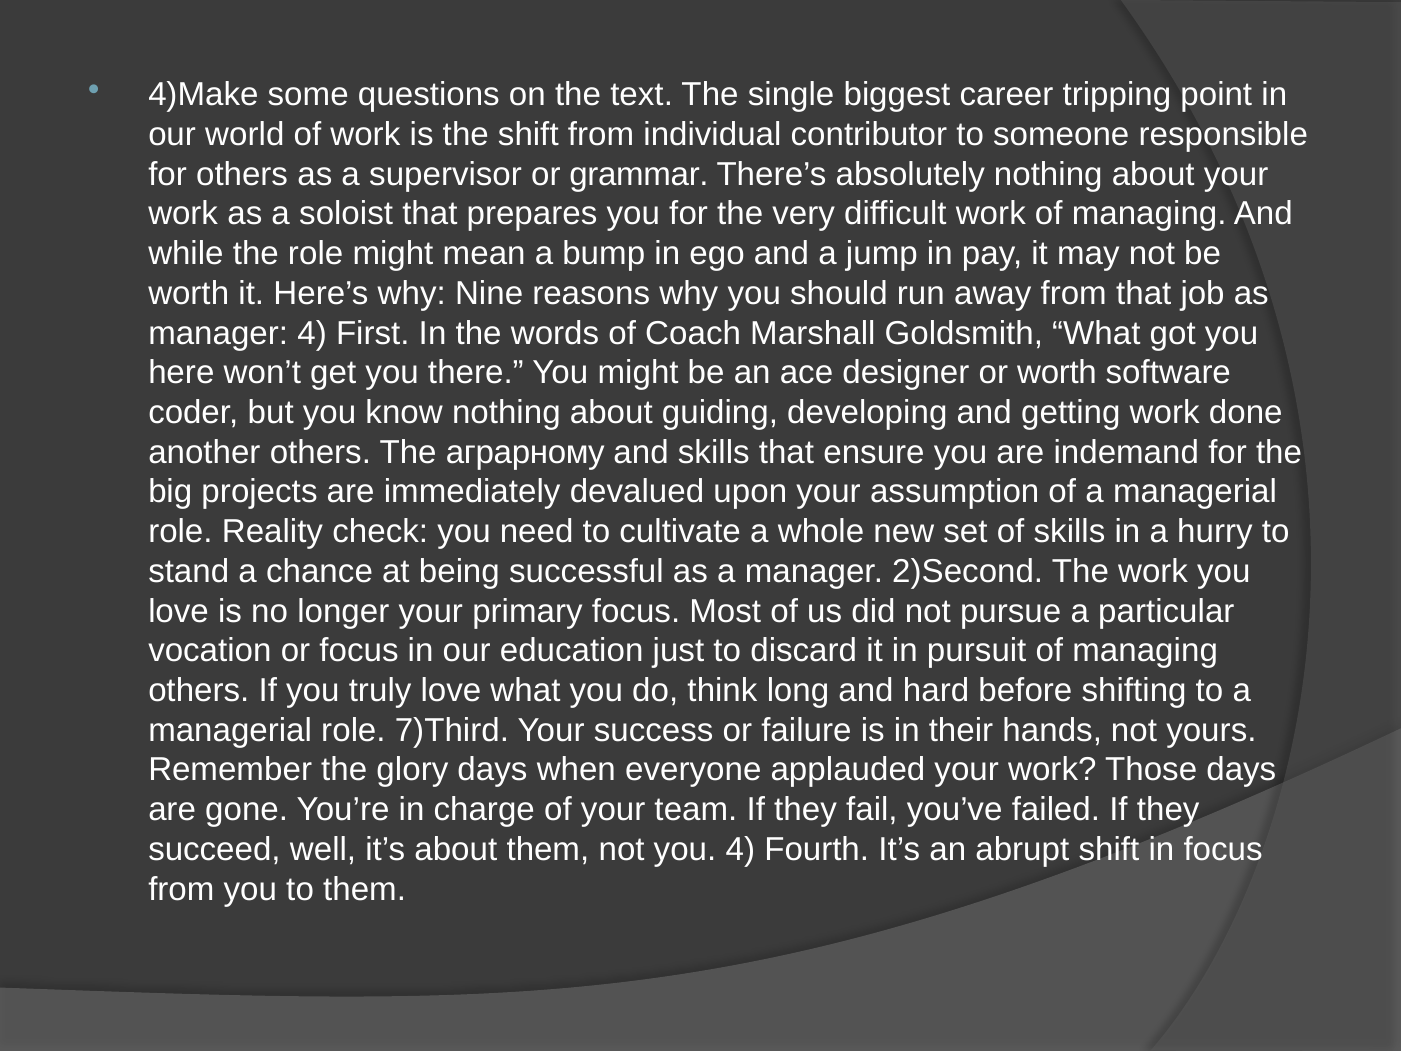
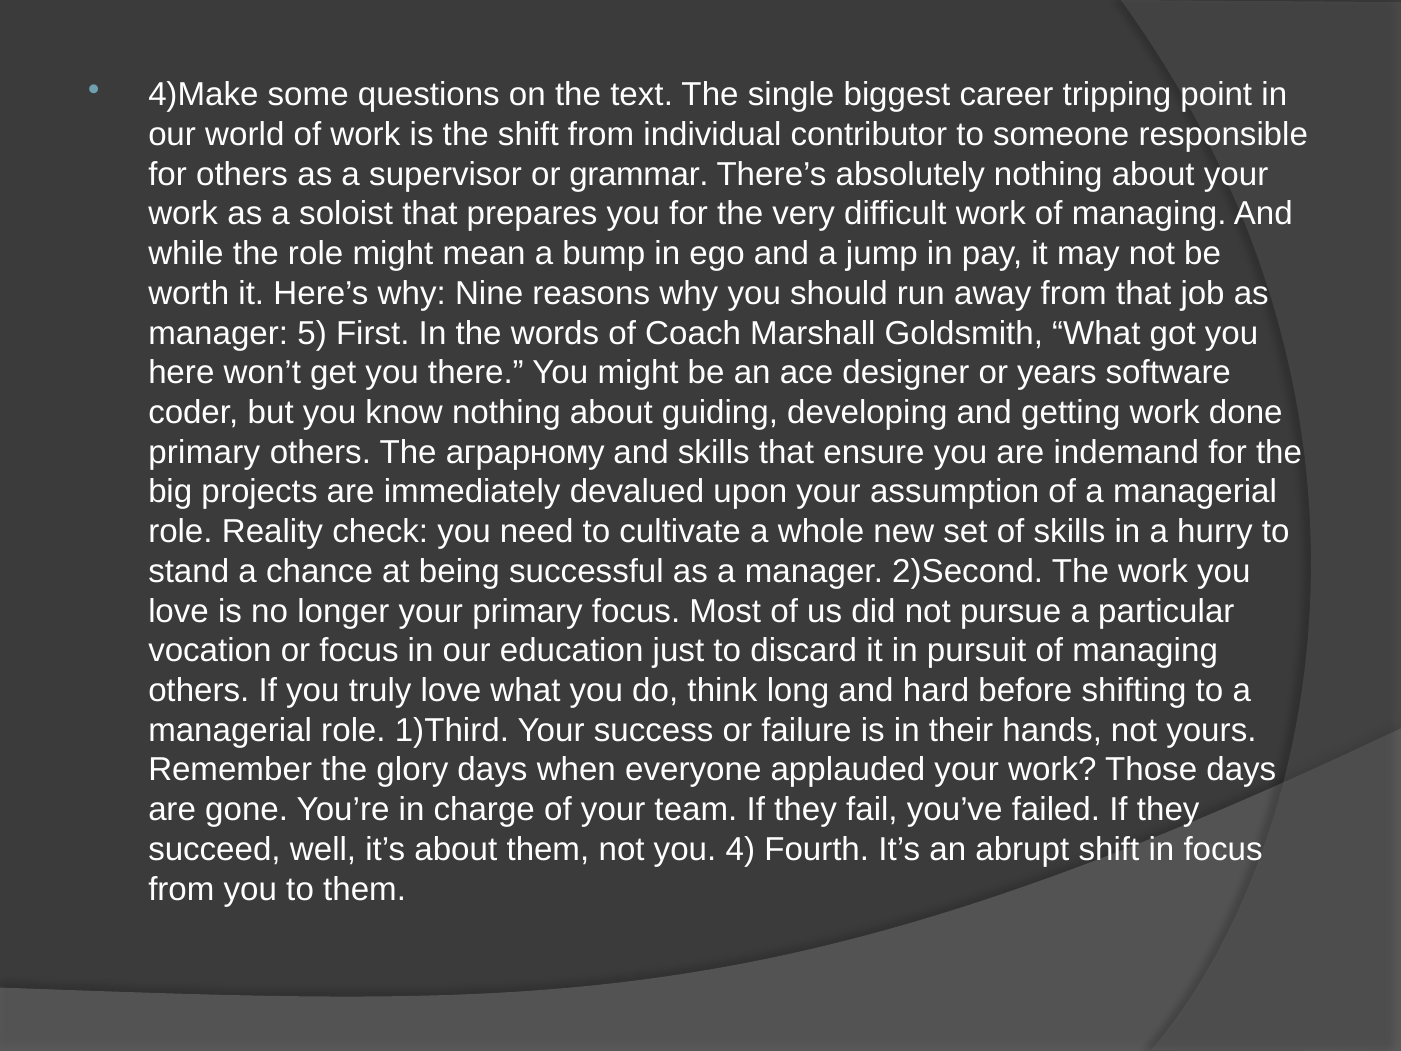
manager 4: 4 -> 5 (312, 333)
or worth: worth -> years (1057, 373)
another: another -> primary (204, 452)
7)Third: 7)Third -> 1)Third (452, 730)
